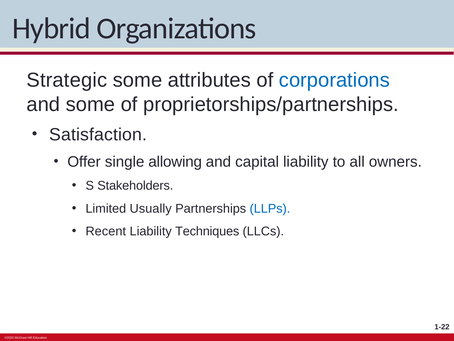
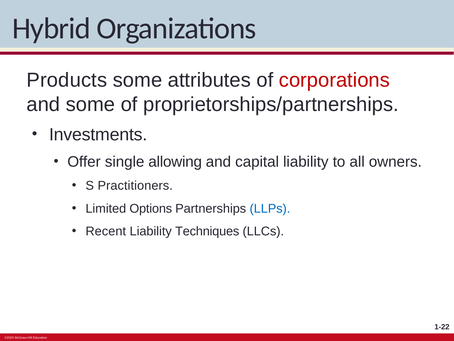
Strategic: Strategic -> Products (67, 80)
corporations colour: blue -> red (334, 80)
Satisfaction: Satisfaction -> Investments (98, 134)
Stakeholders: Stakeholders -> Practitioners (135, 186)
Usually: Usually -> Options (151, 208)
